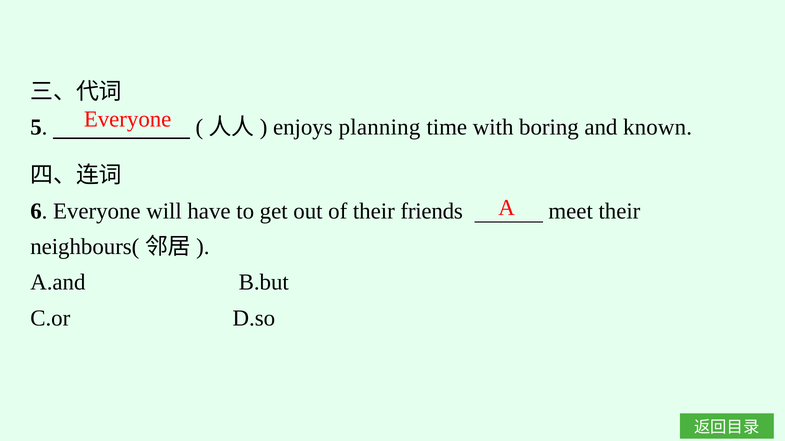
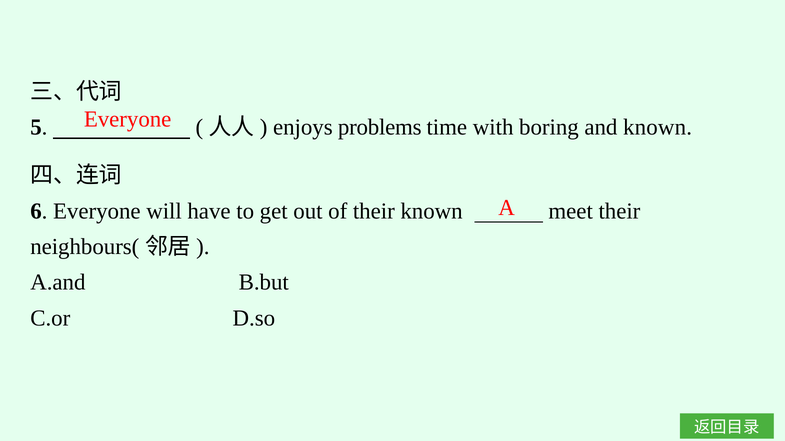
planning: planning -> problems (380, 127)
their friends: friends -> known (432, 211)
